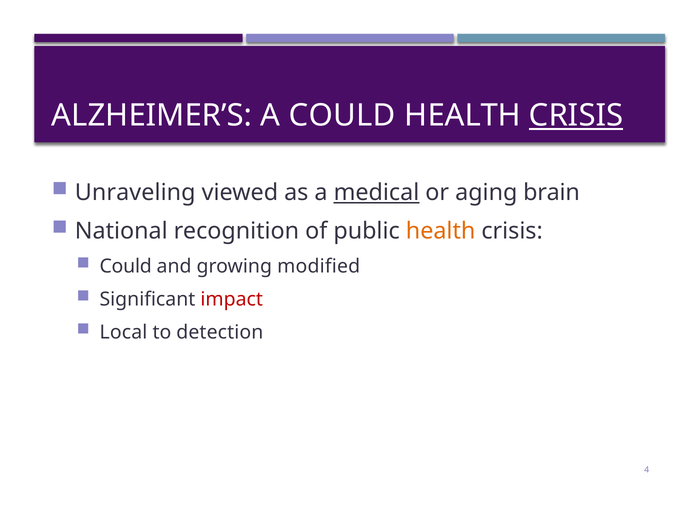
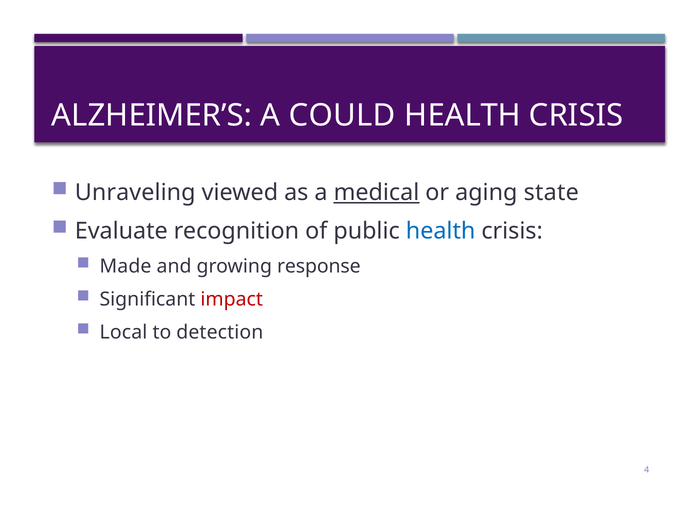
CRISIS underline: present -> none (576, 115)
brain: brain -> state (551, 193)
National: National -> Evaluate (121, 231)
health colour: orange -> blue (441, 231)
Could: Could -> Made (126, 266)
modified: modified -> response (319, 266)
